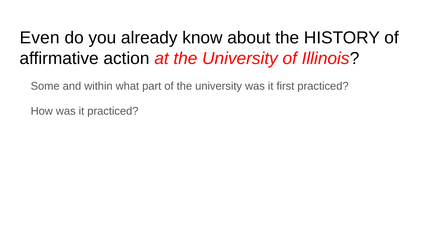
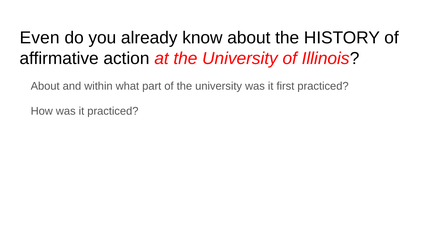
Some: Some -> About (45, 86)
